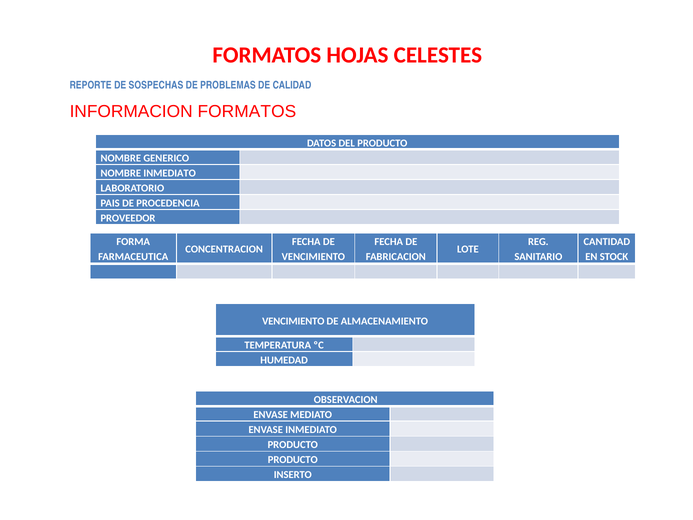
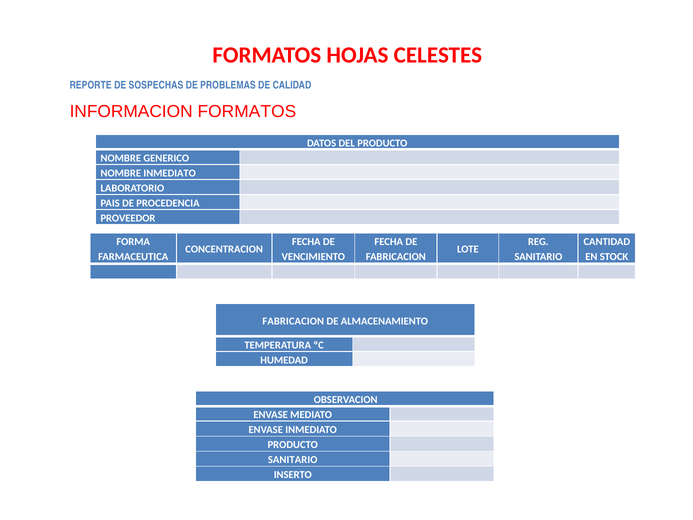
VENCIMIENTO: VENCIMIENTO -> FABRICACION (293, 321)
PRODUCTO: PRODUCTO -> SANITARIO (293, 460)
